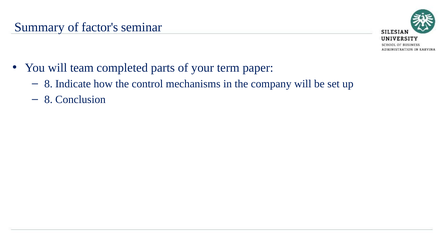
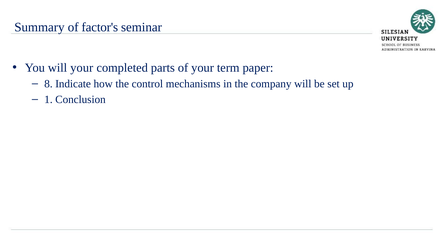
will team: team -> your (82, 68)
8: 8 -> 1 (48, 99)
